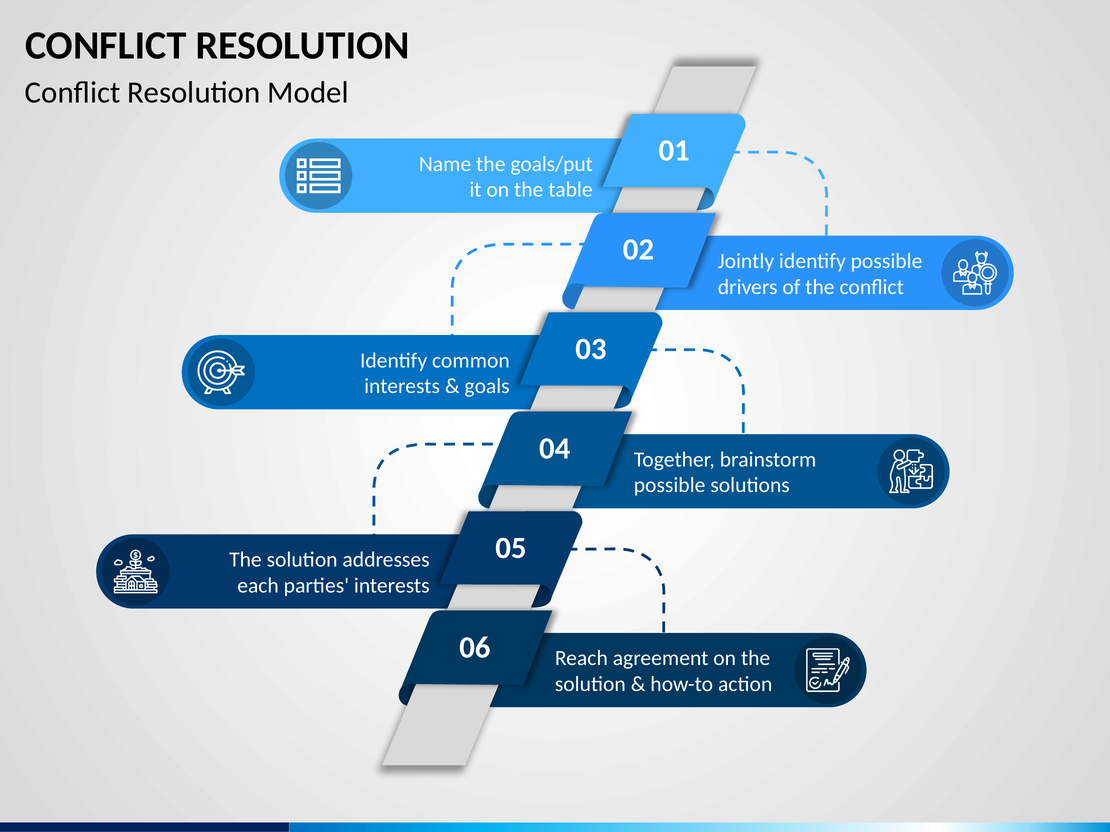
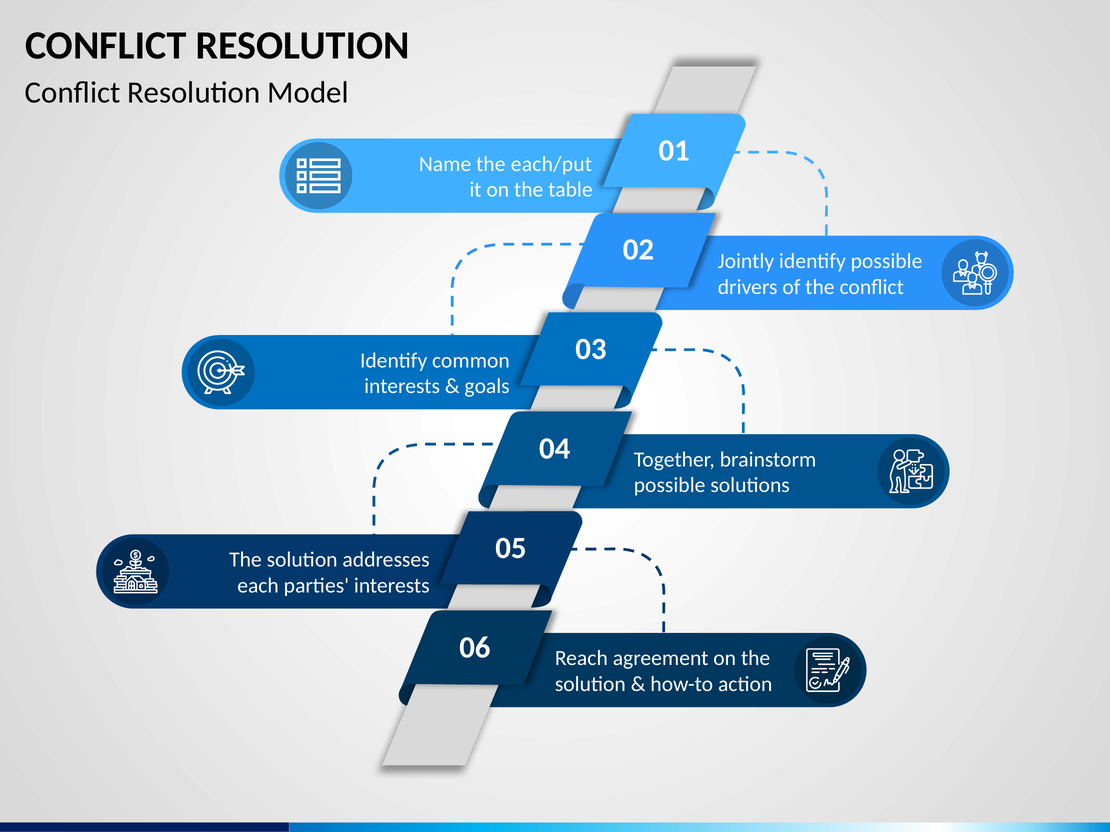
goals/put: goals/put -> each/put (551, 164)
